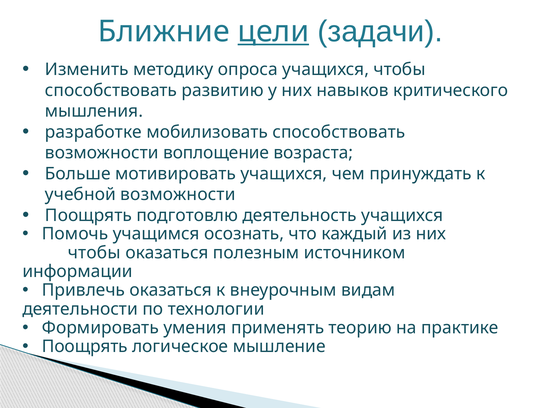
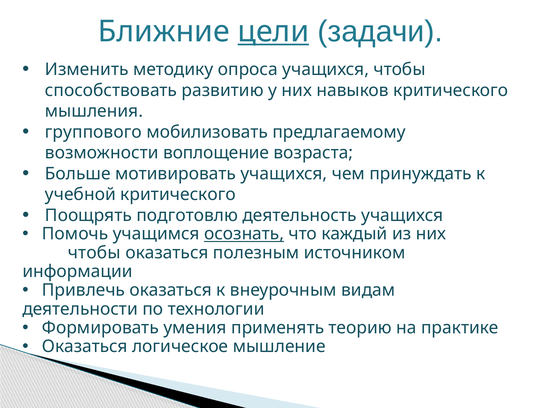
разработке: разработке -> группового (93, 132)
мобилизовать способствовать: способствовать -> предлагаемому (339, 132)
учебной возможности: возможности -> критического (178, 195)
осознать underline: none -> present (244, 234)
Поощрять: Поощрять -> Оказаться (85, 346)
